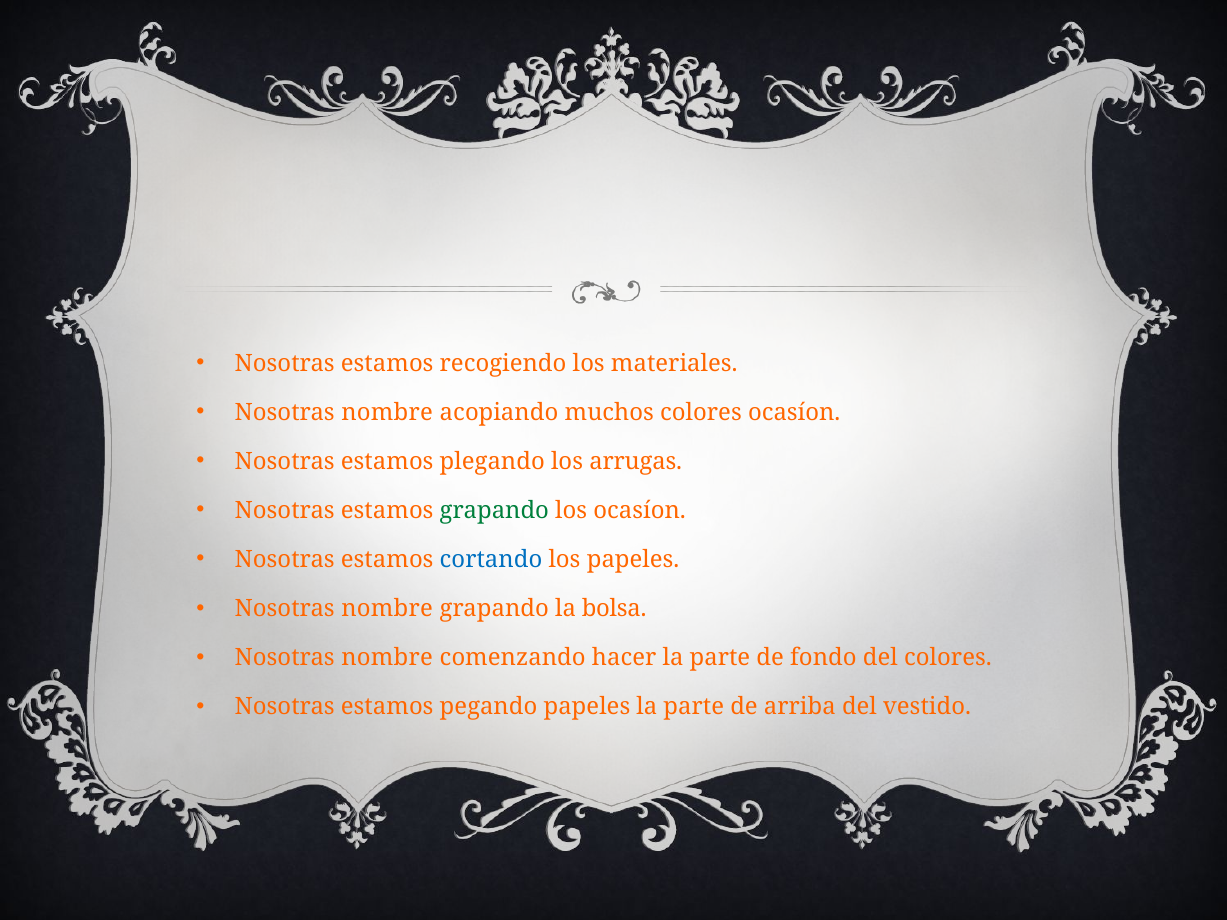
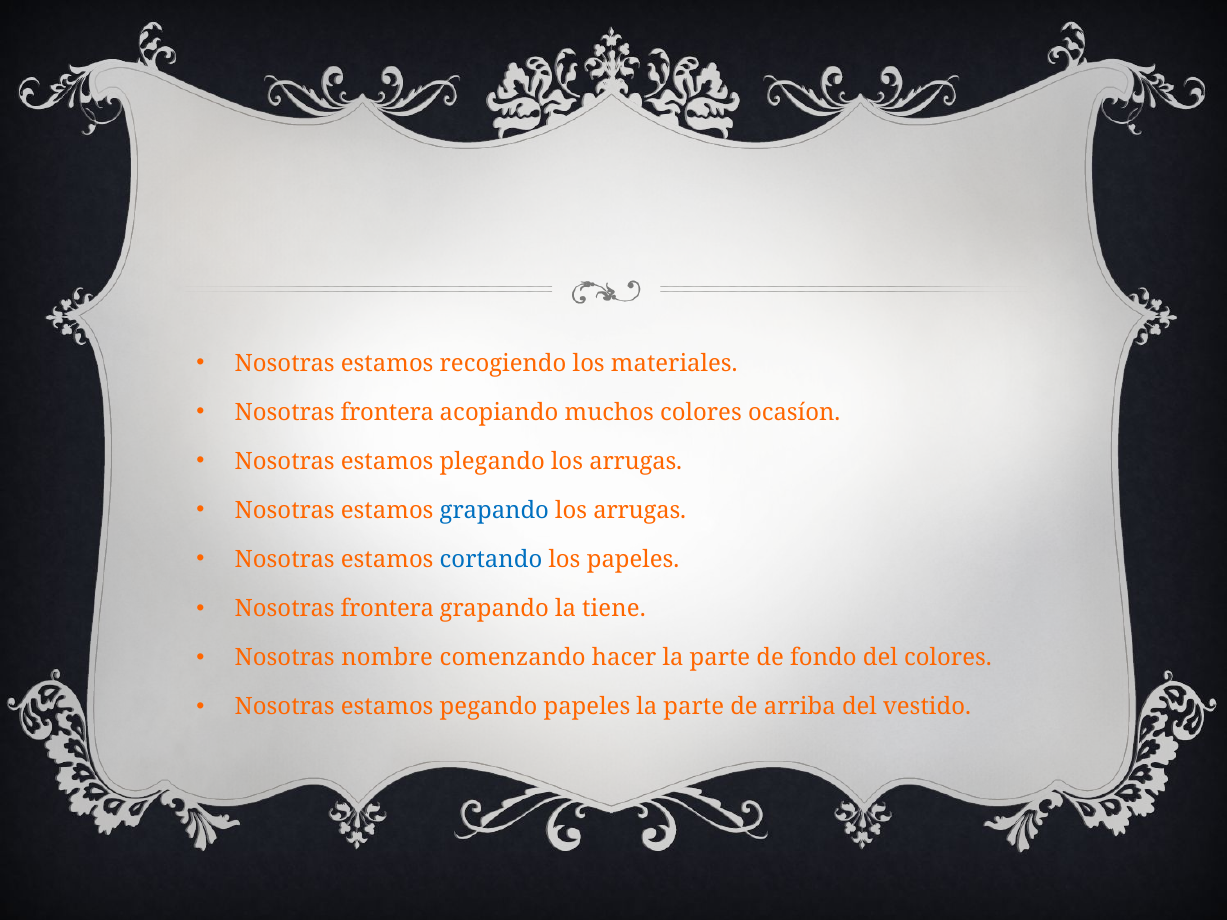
nombre: nombre -> frontera (387, 413)
grapando colour: green -> blue (494, 511)
ocasíon: ocasíon -> arrugas (640, 511)
nombre: nombre -> frontera (387, 609)
bolsa: bolsa -> tiene (614, 609)
